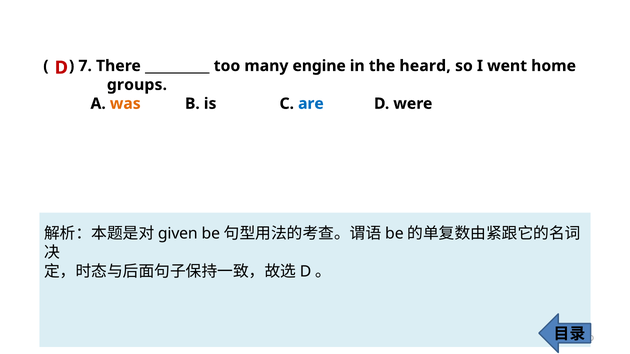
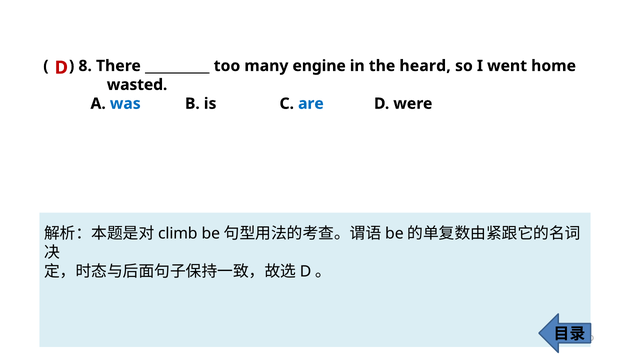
7: 7 -> 8 (85, 66)
groups: groups -> wasted (137, 85)
was colour: orange -> blue (125, 104)
given: given -> climb (178, 234)
